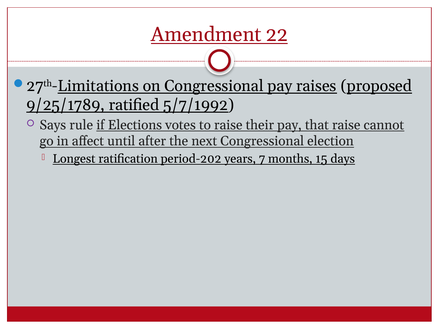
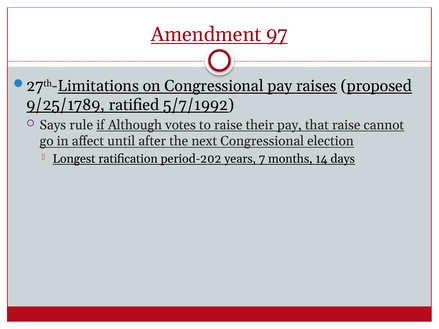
22: 22 -> 97 (277, 35)
Elections: Elections -> Although (135, 125)
15: 15 -> 14 (321, 159)
